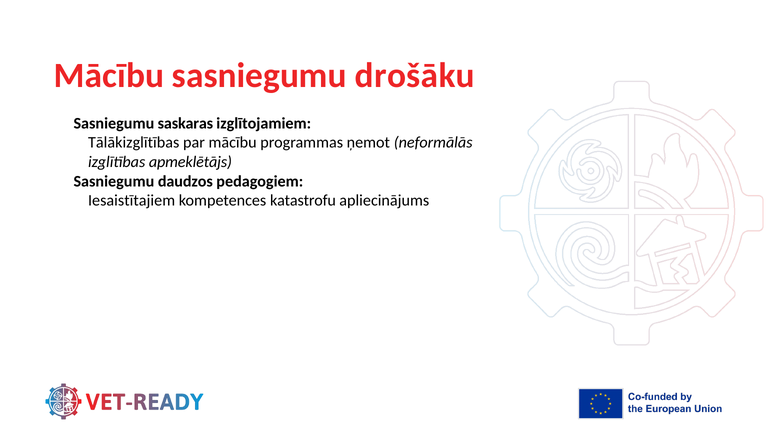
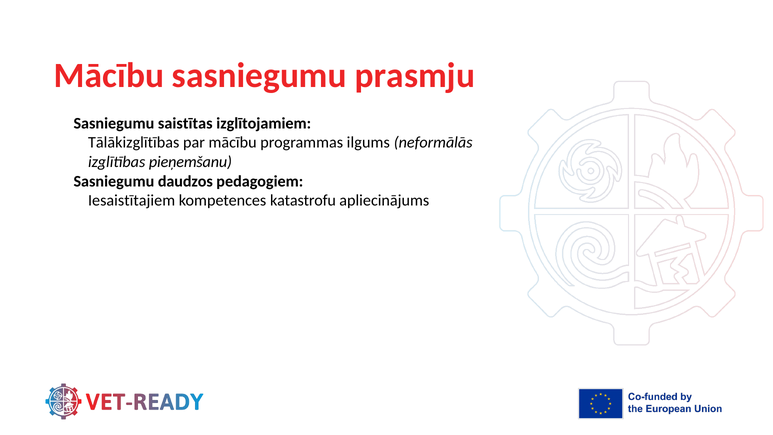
drošāku: drošāku -> prasmju (415, 75)
saskaras: saskaras -> saistītas (185, 123)
ņemot: ņemot -> ilgums (368, 143)
apmeklētājs: apmeklētājs -> pieņemšanu (190, 162)
